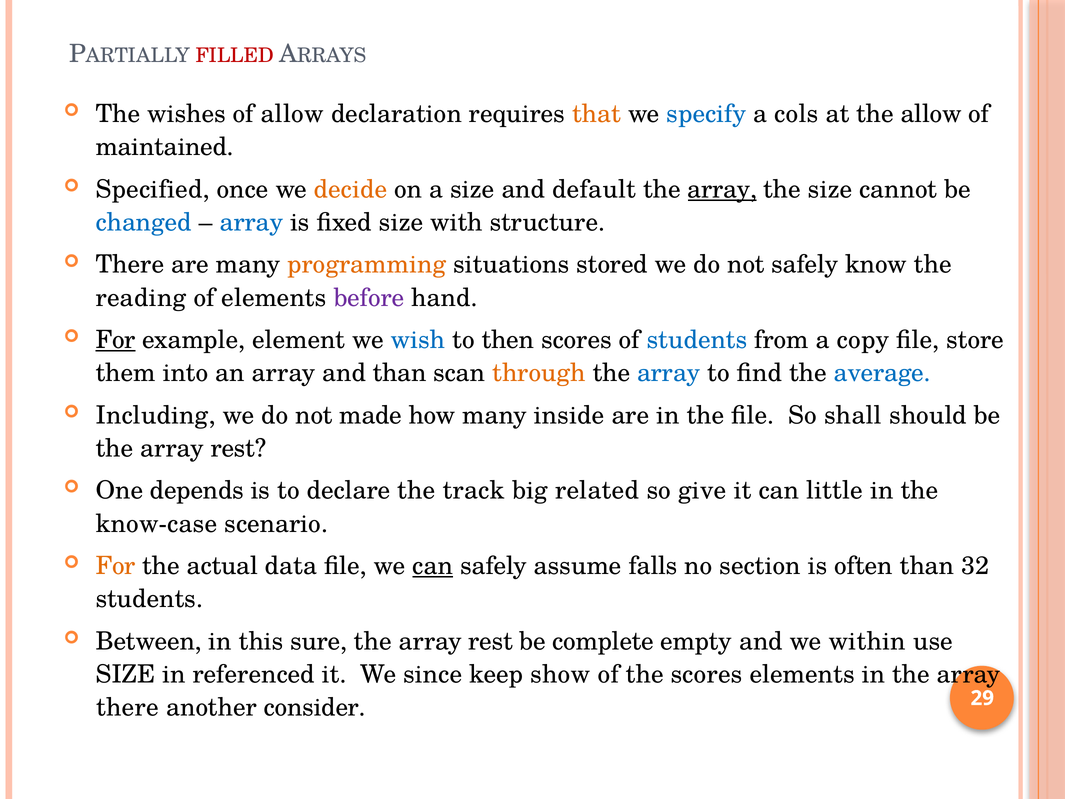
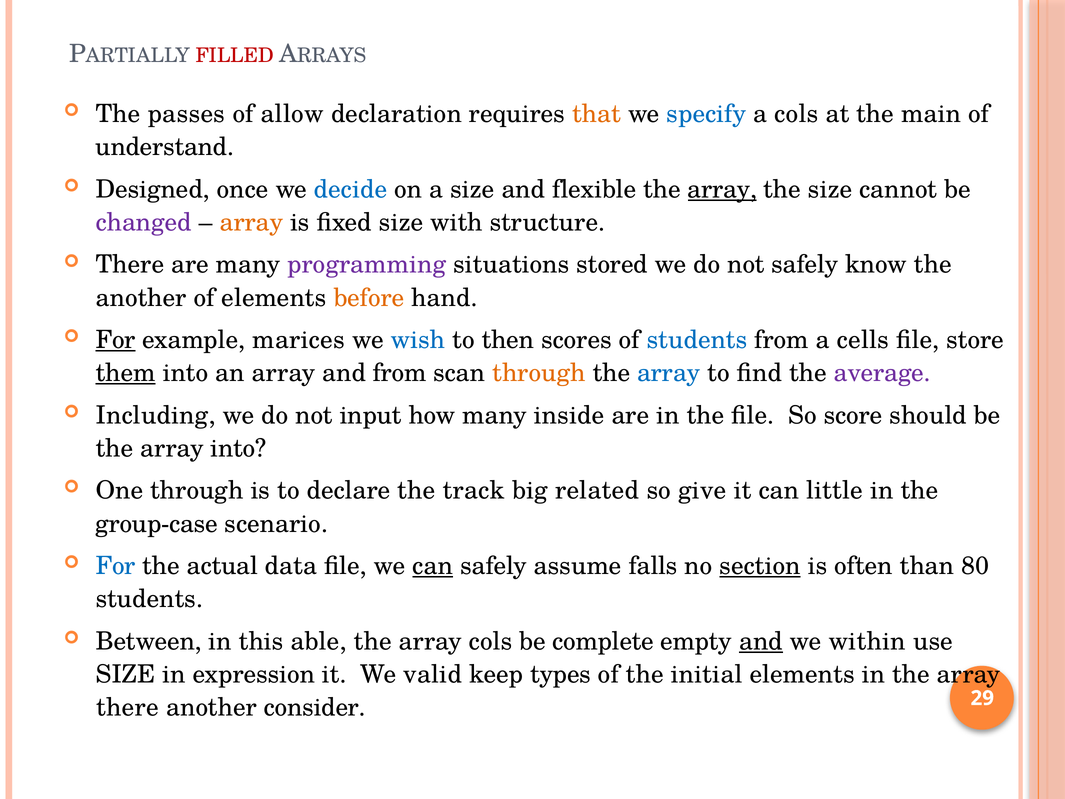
wishes: wishes -> passes (186, 114)
the allow: allow -> main (931, 114)
maintained: maintained -> understand (165, 147)
Specified: Specified -> Designed (153, 189)
decide colour: orange -> blue (350, 189)
default: default -> flexible (594, 189)
changed colour: blue -> purple (144, 222)
array colour: blue -> orange (251, 222)
programming colour: orange -> purple (367, 264)
reading: reading -> another (141, 298)
before colour: purple -> orange (369, 298)
element: element -> marices (299, 340)
copy: copy -> cells (863, 340)
them underline: none -> present (126, 373)
and than: than -> from (400, 373)
average colour: blue -> purple (882, 373)
made: made -> input (371, 415)
shall: shall -> score (853, 415)
rest: rest -> into (238, 448)
One depends: depends -> through (197, 490)
know-case: know-case -> group-case (157, 524)
For colour: orange -> blue (116, 566)
section underline: none -> present (760, 566)
32: 32 -> 80 (975, 566)
sure: sure -> able (319, 641)
rest: rest -> cols (491, 641)
and underline: none -> present (761, 641)
referenced: referenced -> expression (254, 674)
since: since -> valid (433, 674)
show: show -> types (561, 674)
the scores: scores -> initial (707, 674)
